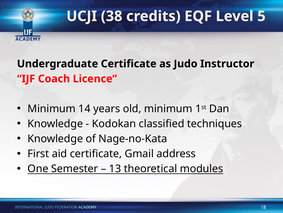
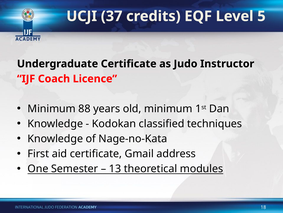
38: 38 -> 37 (112, 16)
14: 14 -> 88 (84, 108)
